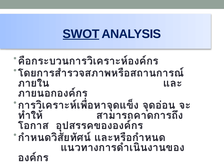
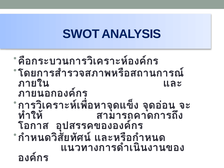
SWOT underline: present -> none (81, 34)
